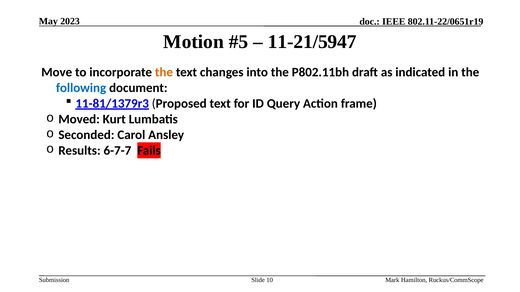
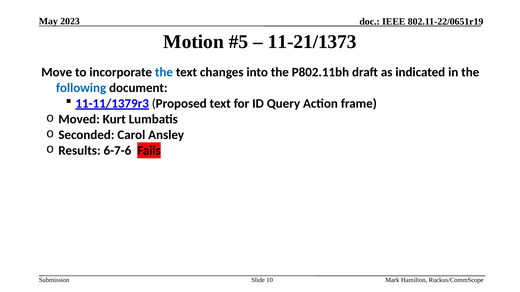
11-21/5947: 11-21/5947 -> 11-21/1373 (312, 42)
the colour: orange -> blue (164, 72)
11-81/1379r3: 11-81/1379r3 -> 11-11/1379r3 (112, 104)
6-7-7: 6-7-7 -> 6-7-6 (117, 151)
